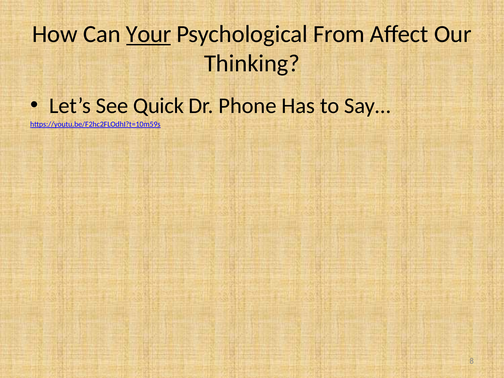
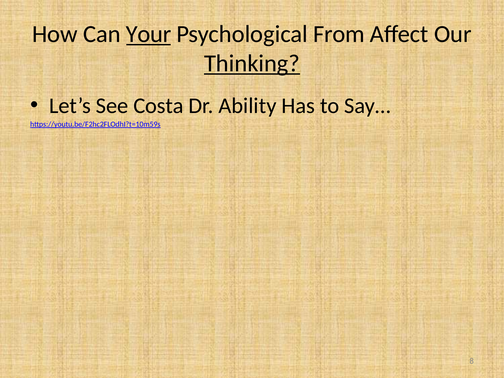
Thinking underline: none -> present (252, 63)
Quick: Quick -> Costa (159, 106)
Phone: Phone -> Ability (247, 106)
